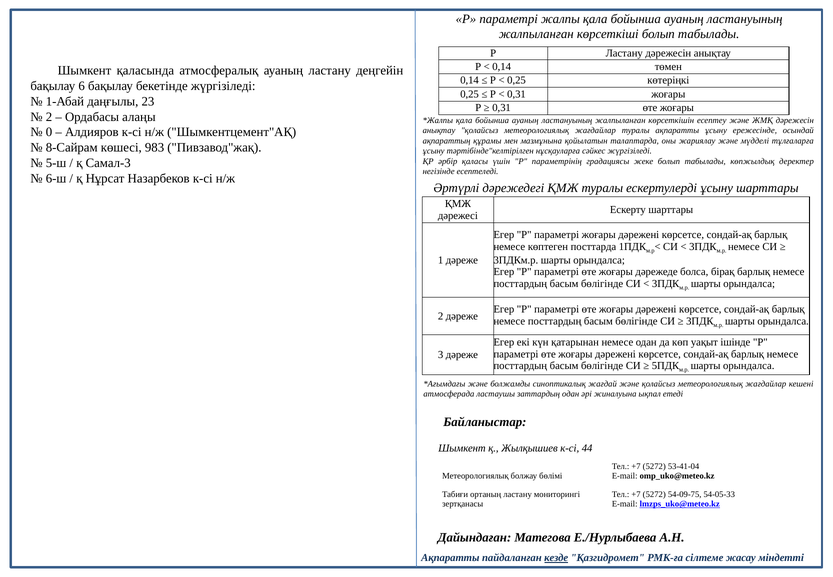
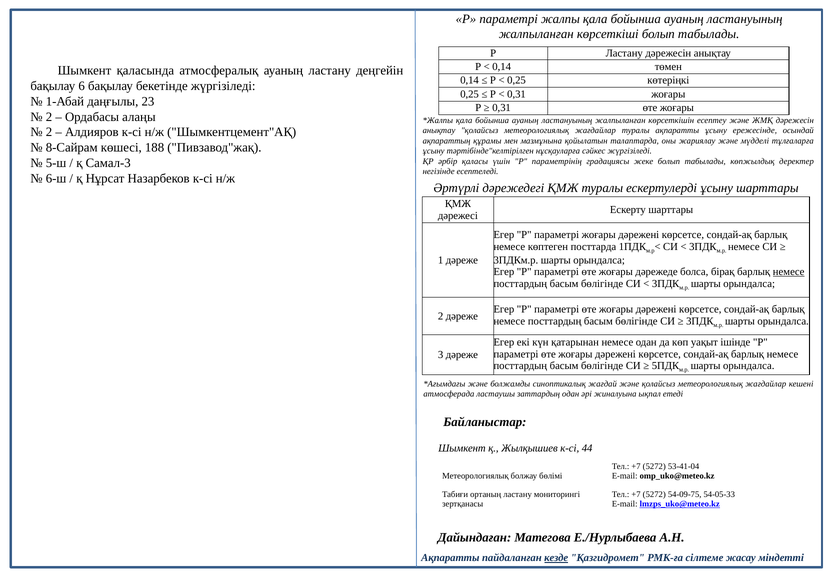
0: 0 -> 2 (49, 132)
983: 983 -> 188 (155, 147)
немесе underline: none -> present (789, 272)
